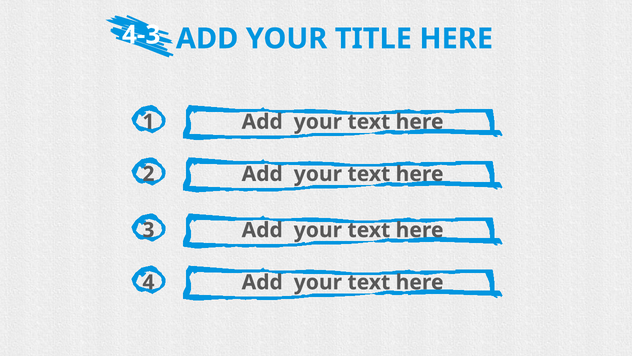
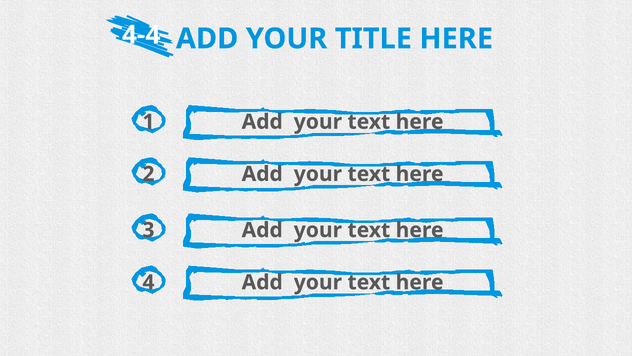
4-3: 4-3 -> 4-4 (141, 35)
